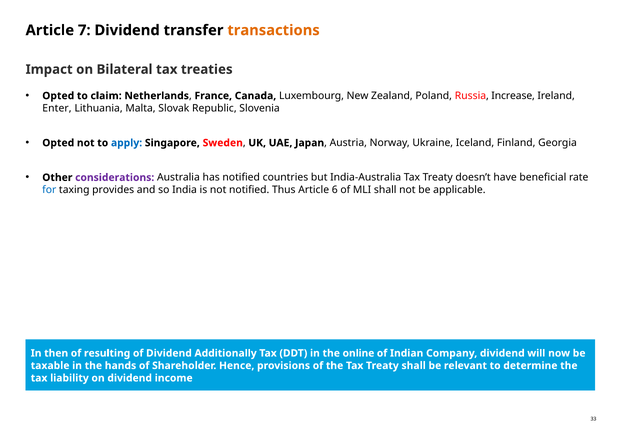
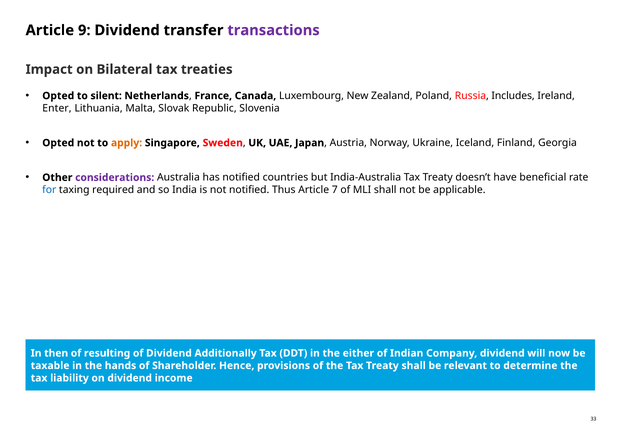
7: 7 -> 9 (84, 30)
transactions colour: orange -> purple (274, 30)
claim: claim -> silent (106, 96)
Increase: Increase -> Includes (513, 96)
apply colour: blue -> orange (127, 143)
provides: provides -> required (113, 190)
6: 6 -> 7 (335, 190)
online: online -> either (358, 353)
